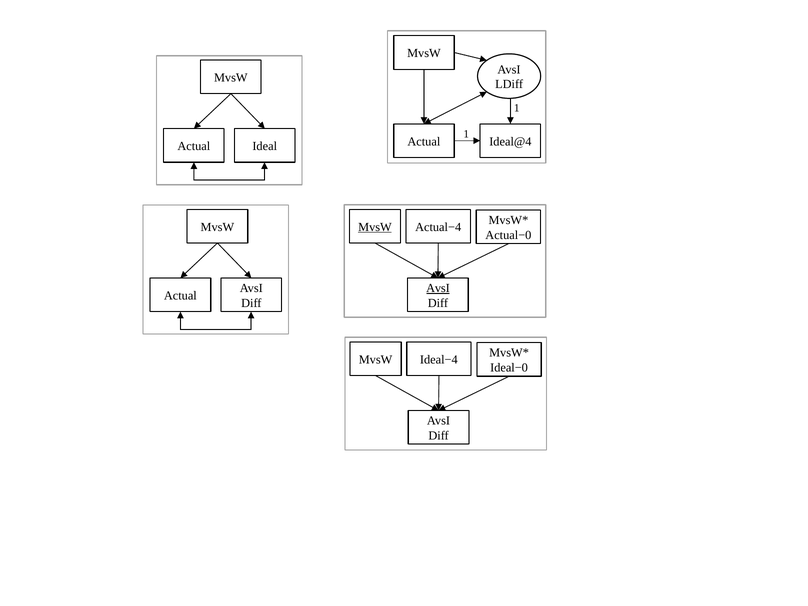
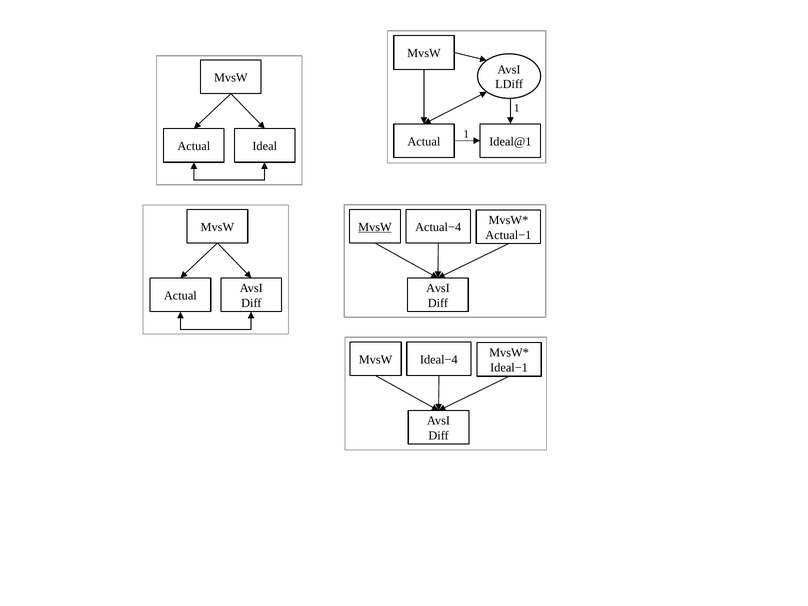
Ideal@4: Ideal@4 -> Ideal@1 (510, 142)
Actual−0: Actual−0 -> Actual−1 (508, 235)
AvsI underline: present -> none (438, 288)
Ideal−0: Ideal−0 -> Ideal−1 (509, 368)
